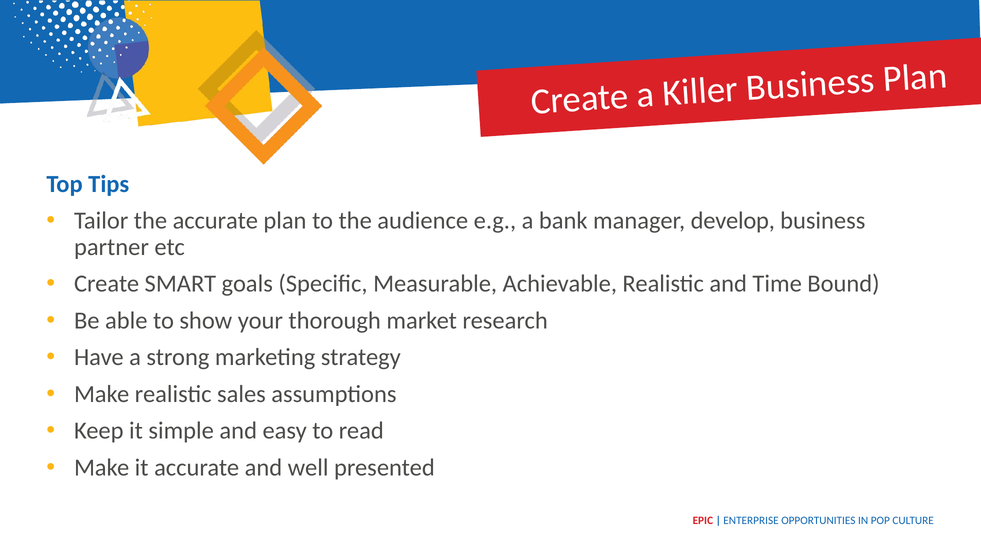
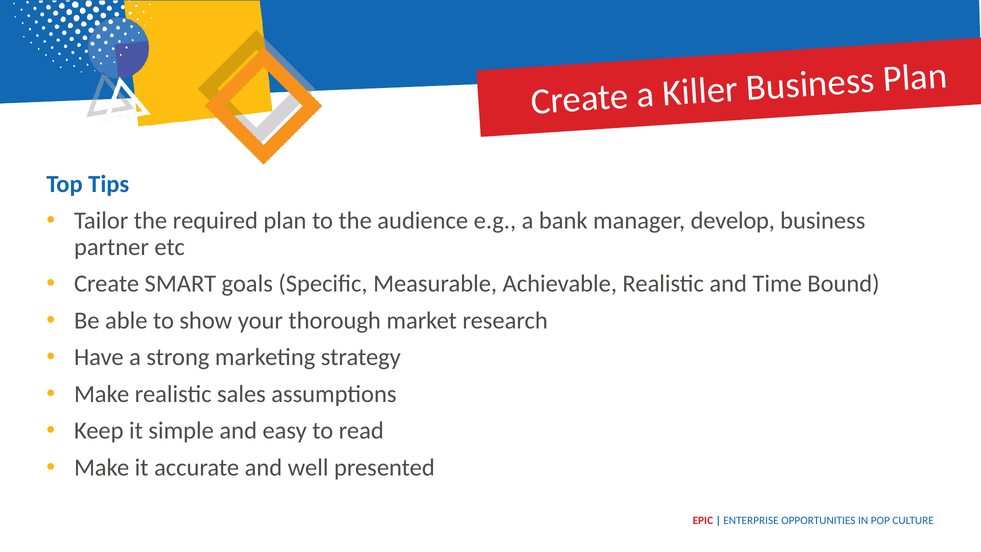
the accurate: accurate -> required (215, 221)
